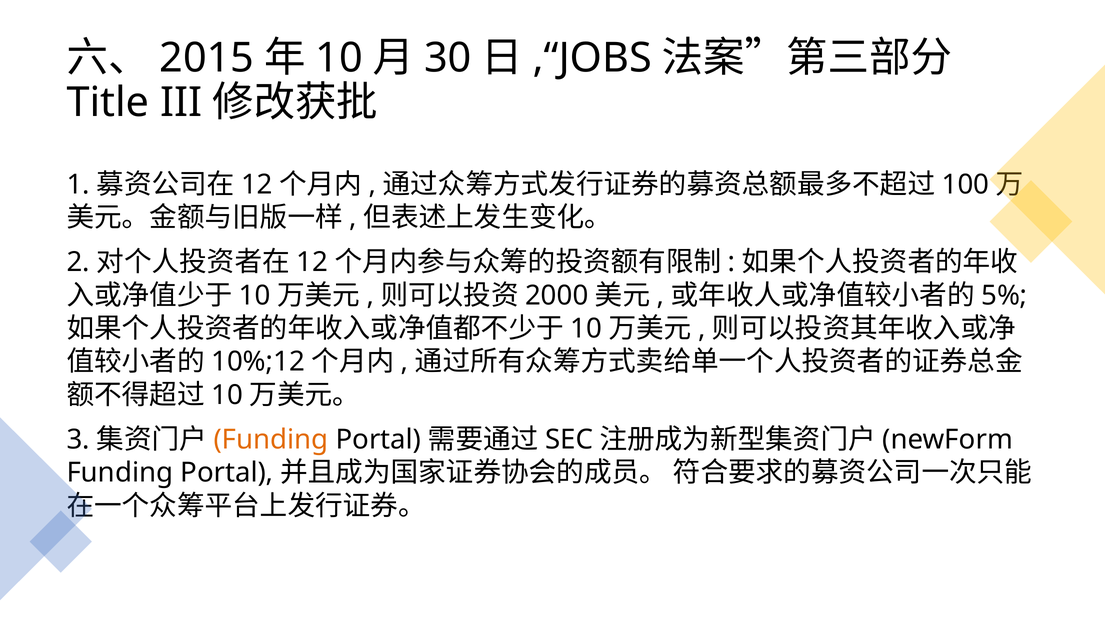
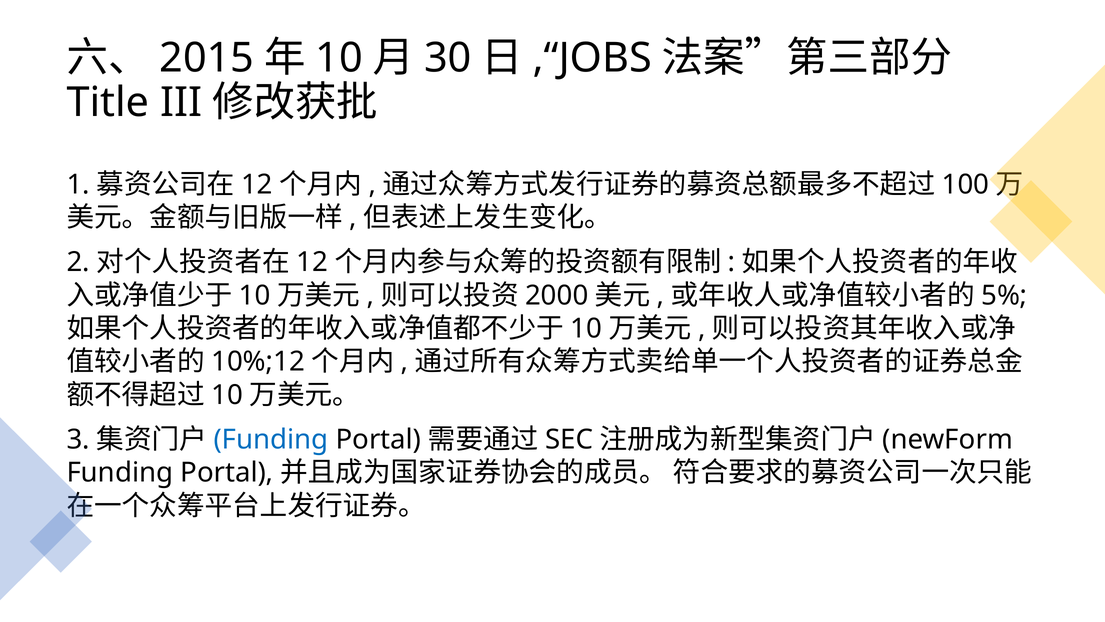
Funding colour: orange -> blue (271, 439)
